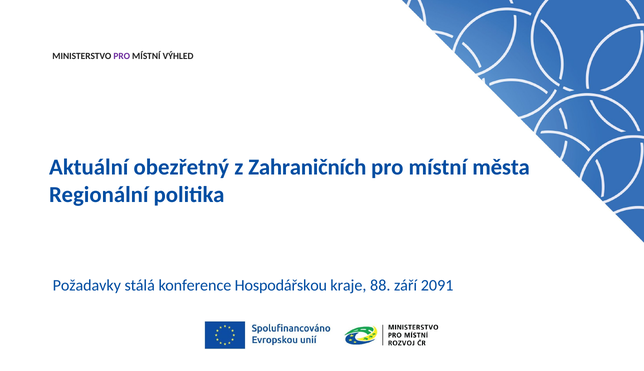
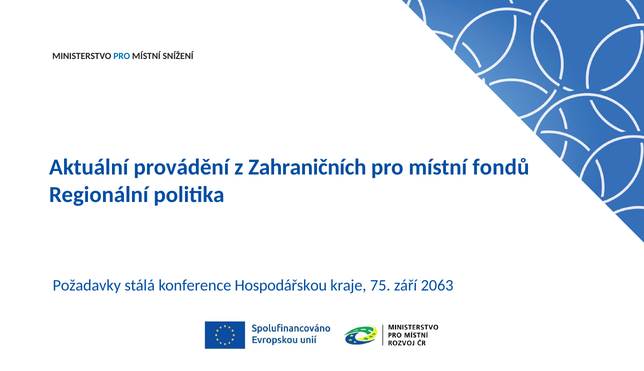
PRO colour: purple -> blue (122, 56)
VÝHLED: VÝHLED -> SNÍŽENÍ (178, 56)
obezřetný: obezřetný -> provádění (181, 167)
města: města -> fondů (501, 167)
88: 88 -> 75 (380, 285)
2091: 2091 -> 2063 (437, 285)
